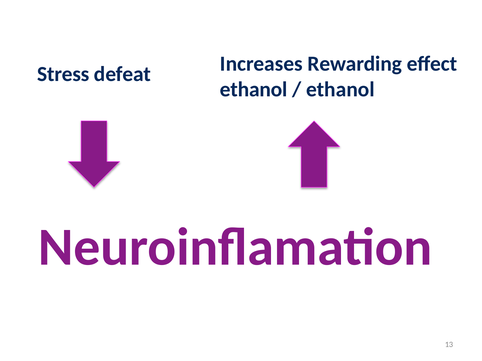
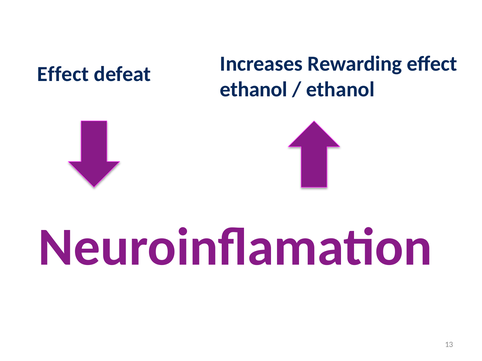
Stress: Stress -> Effect (63, 74)
